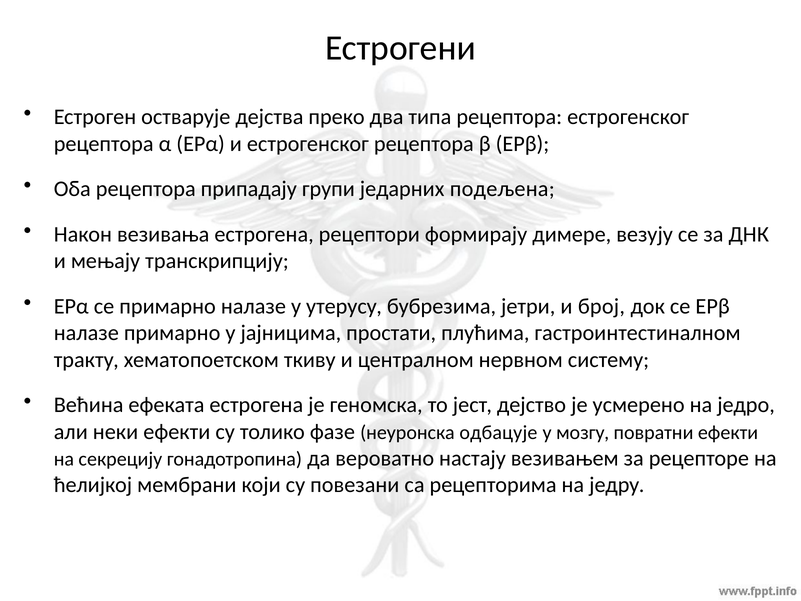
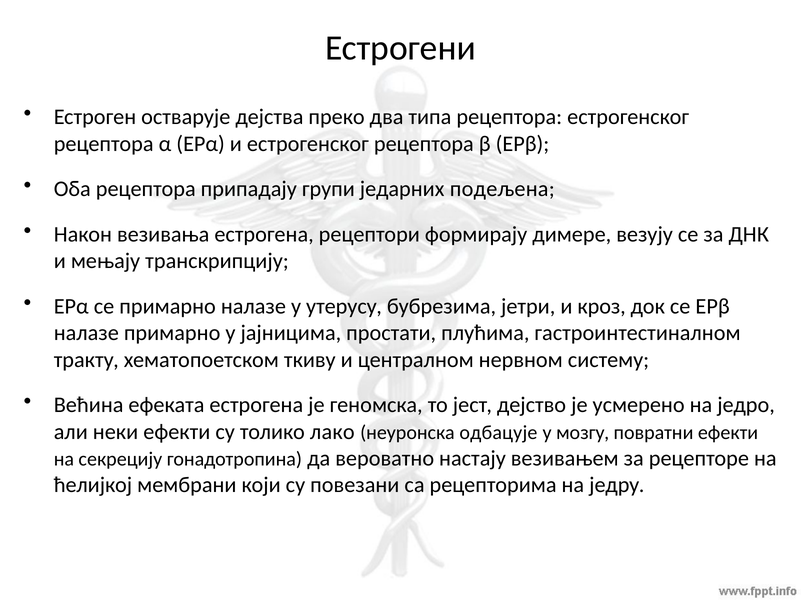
број: број -> кроз (602, 306)
фазе: фазе -> лако (332, 431)
